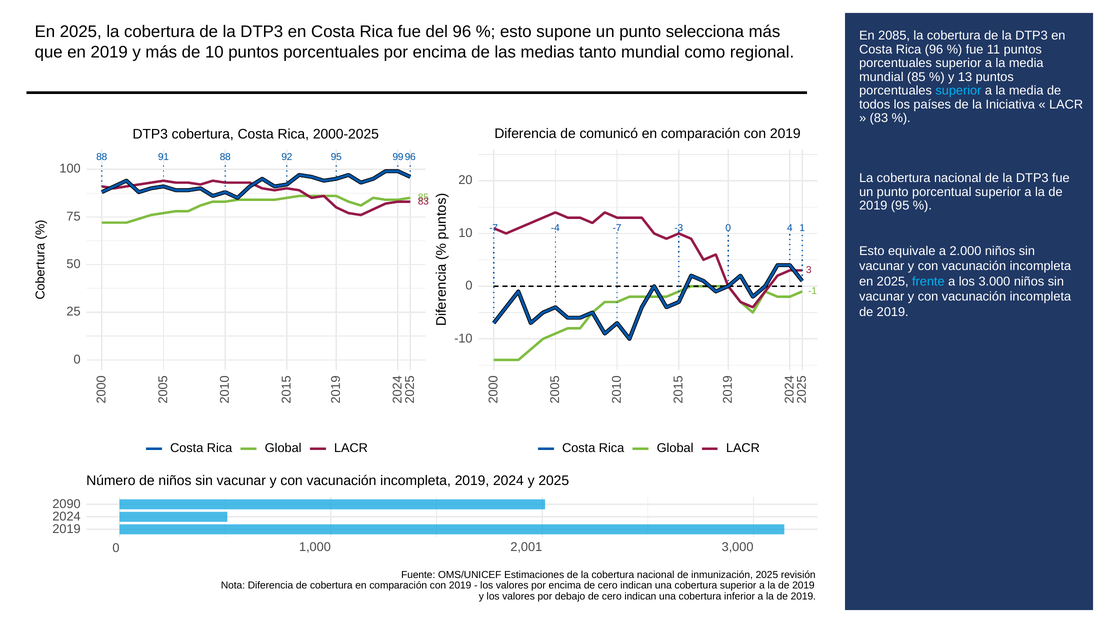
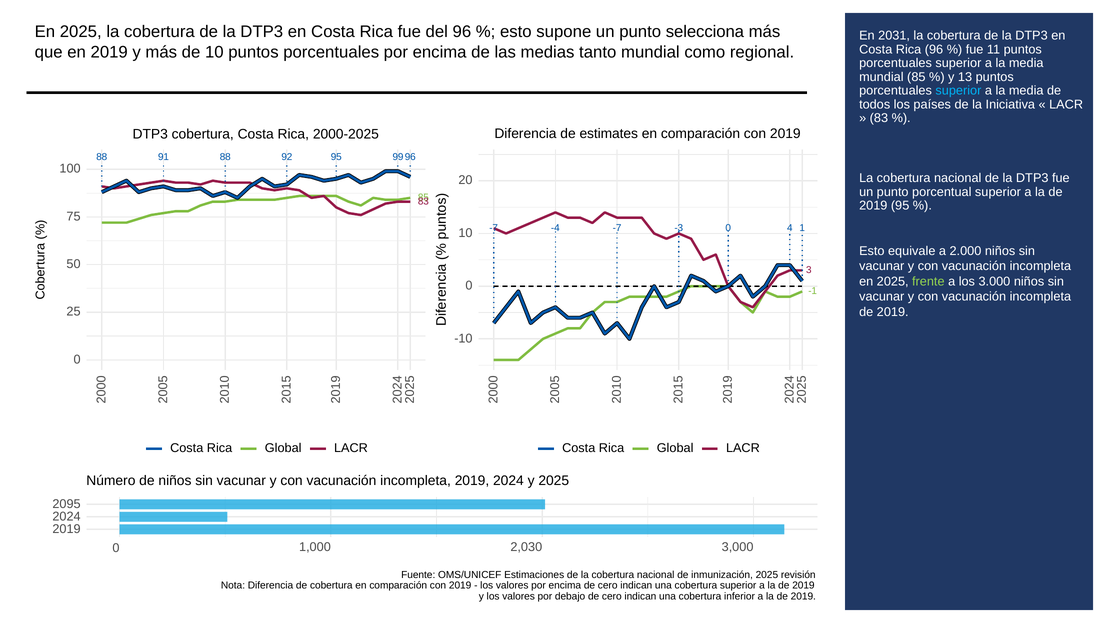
2085: 2085 -> 2031 (894, 36)
comunicó: comunicó -> estimates (609, 134)
frente colour: light blue -> light green (928, 281)
2090: 2090 -> 2095 (67, 504)
2,001: 2,001 -> 2,030 (526, 547)
